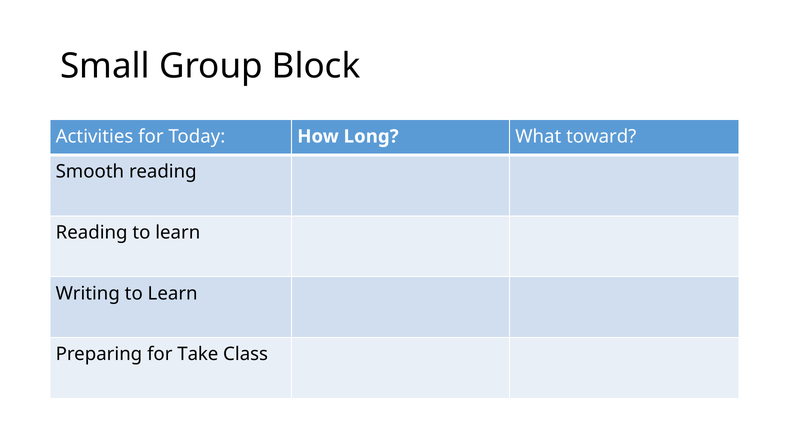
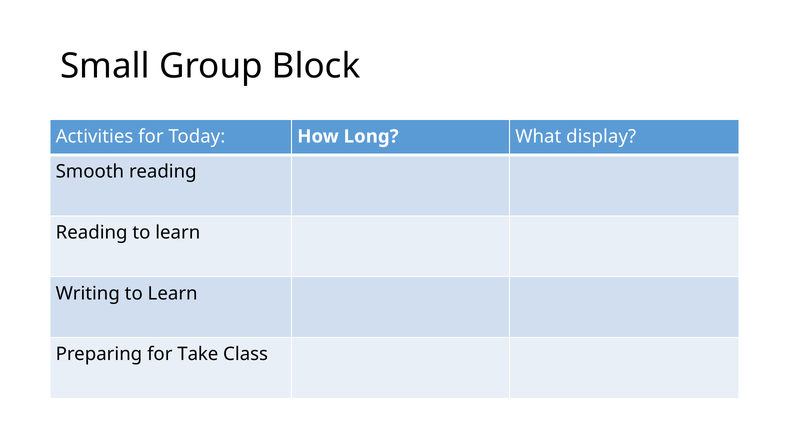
toward: toward -> display (601, 136)
